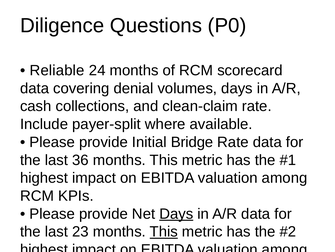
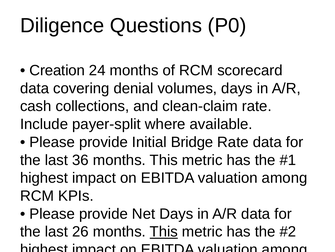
Reliable: Reliable -> Creation (57, 70)
Days underline: present -> none (176, 213)
23: 23 -> 26 (80, 231)
